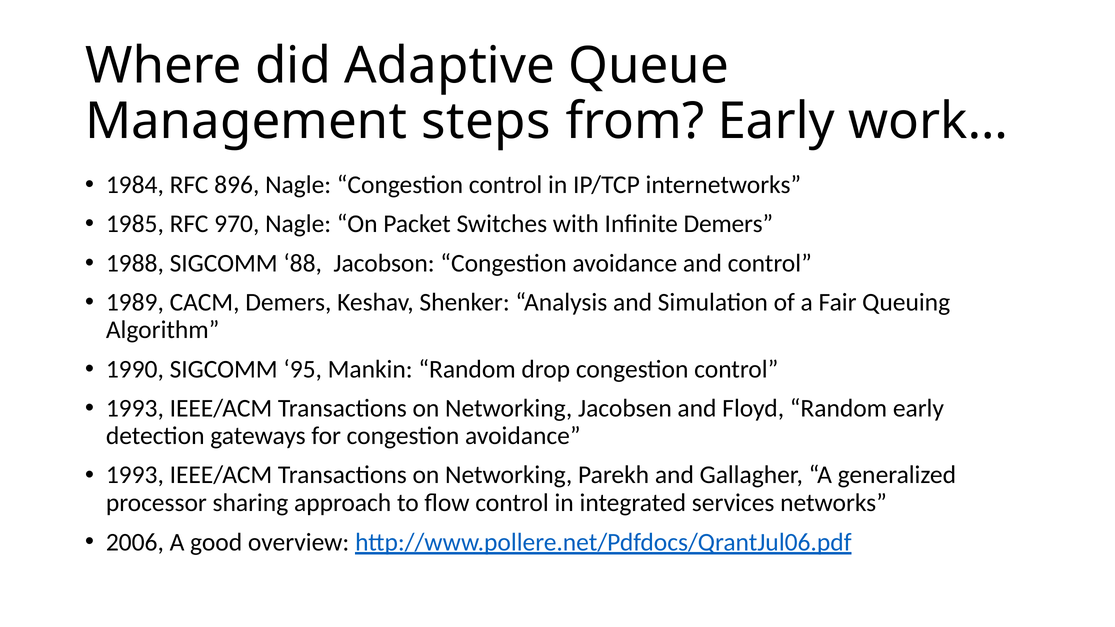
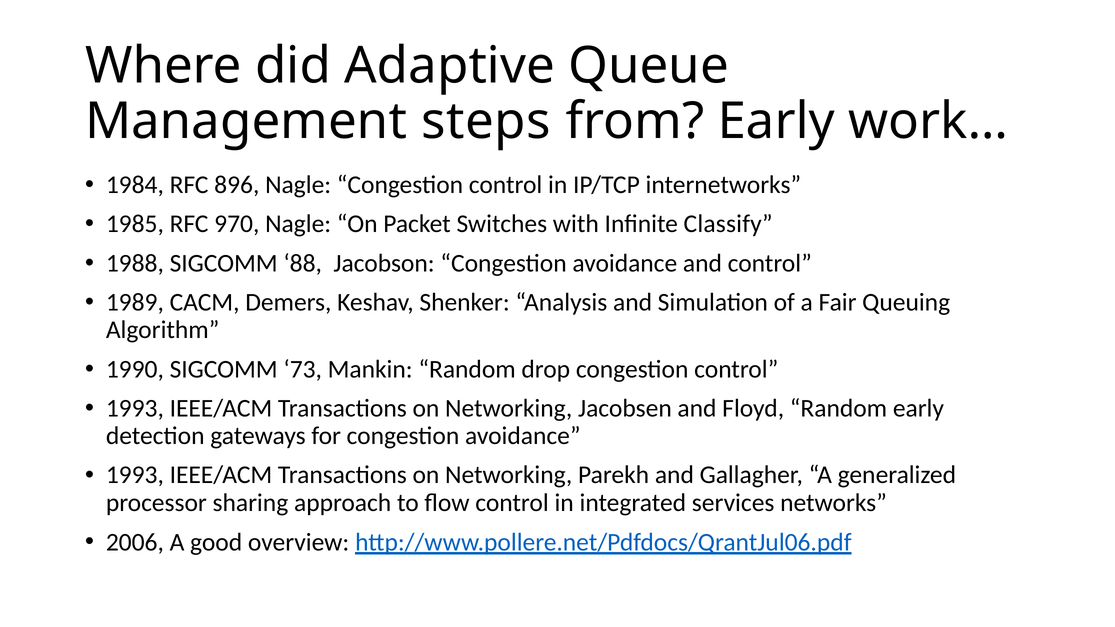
Infinite Demers: Demers -> Classify (728, 224)
95: 95 -> 73 (303, 369)
